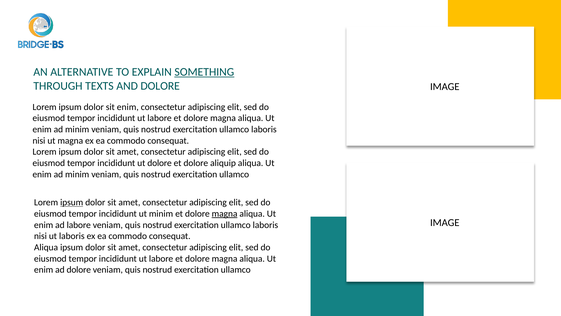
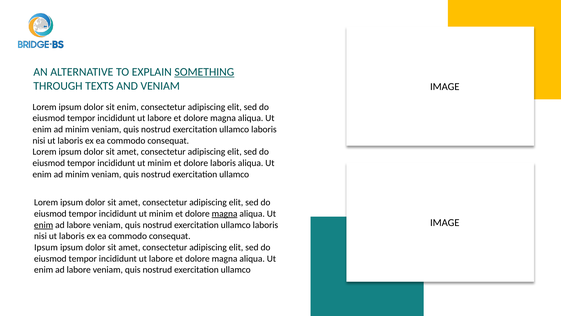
AND DOLORE: DOLORE -> VENIAM (160, 86)
magna: magna -> laboris (70, 140)
dolore: dolore -> minim (159, 163)
dolore aliquip: aliquip -> laboris (223, 163)
ipsum underline: present -> none (72, 202)
enim underline: none -> present (44, 225)
Aliqua: Aliqua -> Ipsum (46, 247)
dolore: dolore -> labore (79, 269)
